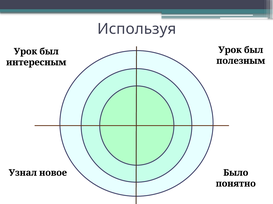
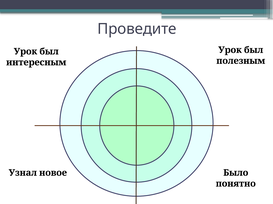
Используя: Используя -> Проведите (137, 29)
